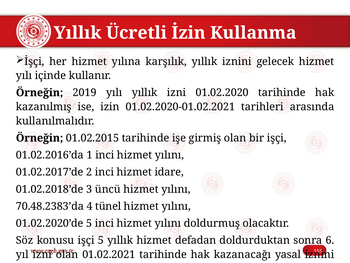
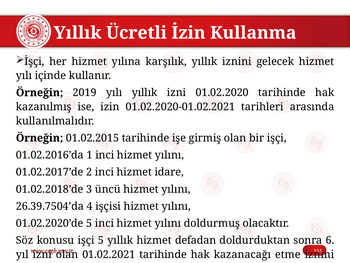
70.48.2383’da: 70.48.2383’da -> 26.39.7504’da (50, 206)
tünel: tünel -> işçisi (108, 206)
yasal: yasal -> etme (288, 254)
